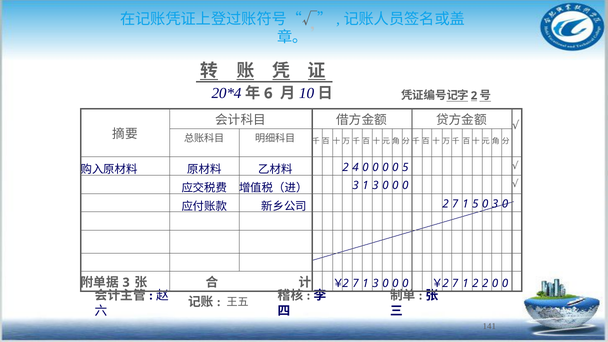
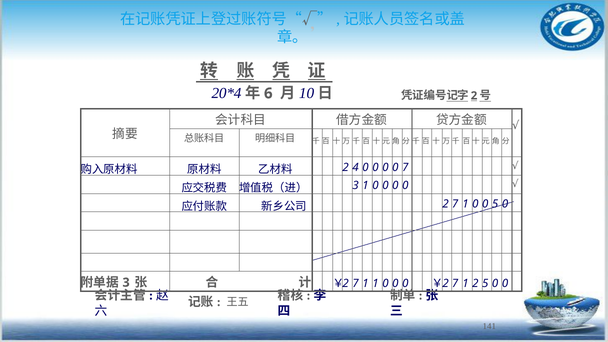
0 5: 5 -> 7 (405, 167)
3 1 3: 3 -> 0 (375, 186)
7 1 5: 5 -> 0 (475, 204)
0 3: 3 -> 5 (495, 204)
7 1 3: 3 -> 1 (375, 283)
2 2: 2 -> 5 (485, 283)
